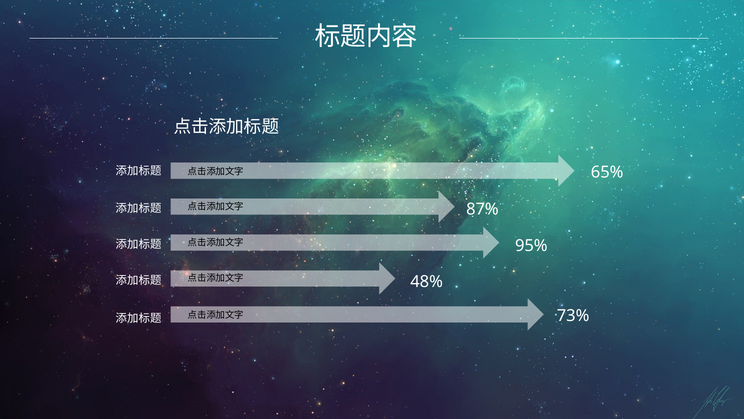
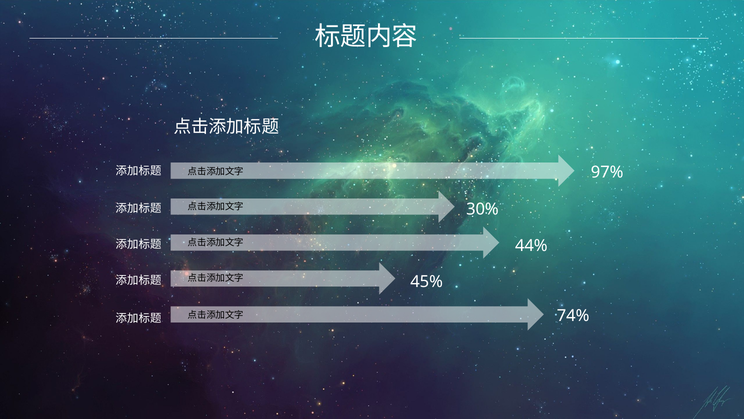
65%: 65% -> 97% (607, 172)
87%: 87% -> 30% (482, 209)
95%: 95% -> 44% (531, 245)
48%: 48% -> 45% (427, 281)
73%: 73% -> 74% (573, 316)
